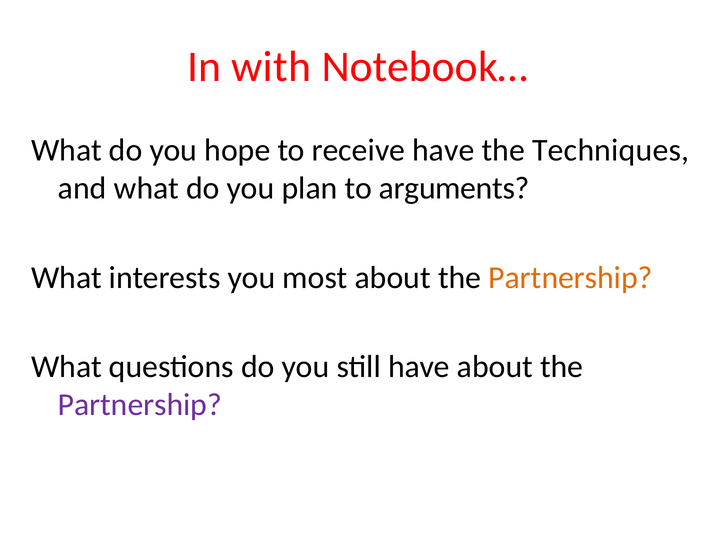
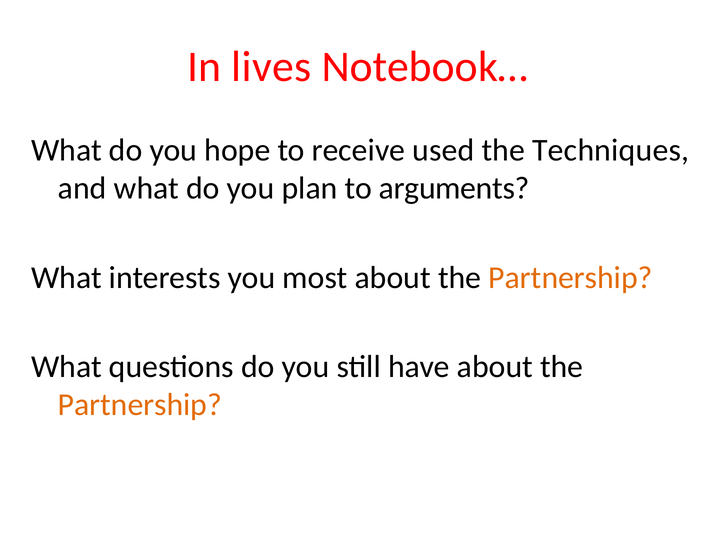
with: with -> lives (271, 67)
receive have: have -> used (443, 150)
Partnership colour: purple -> orange (140, 405)
